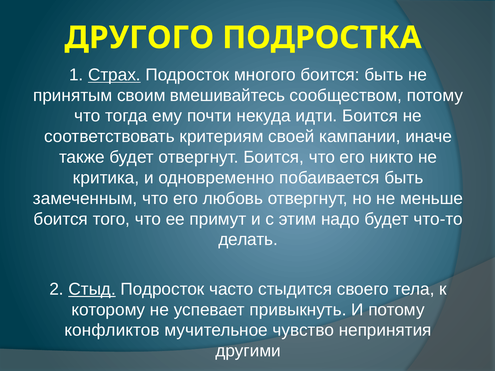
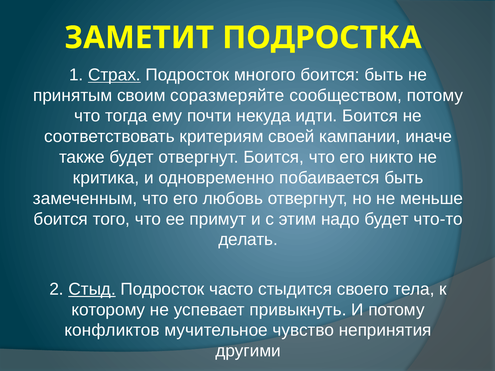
ДРУГОГО: ДРУГОГО -> ЗАМЕТИТ (139, 38)
вмешивайтесь: вмешивайтесь -> соразмеряйте (227, 95)
